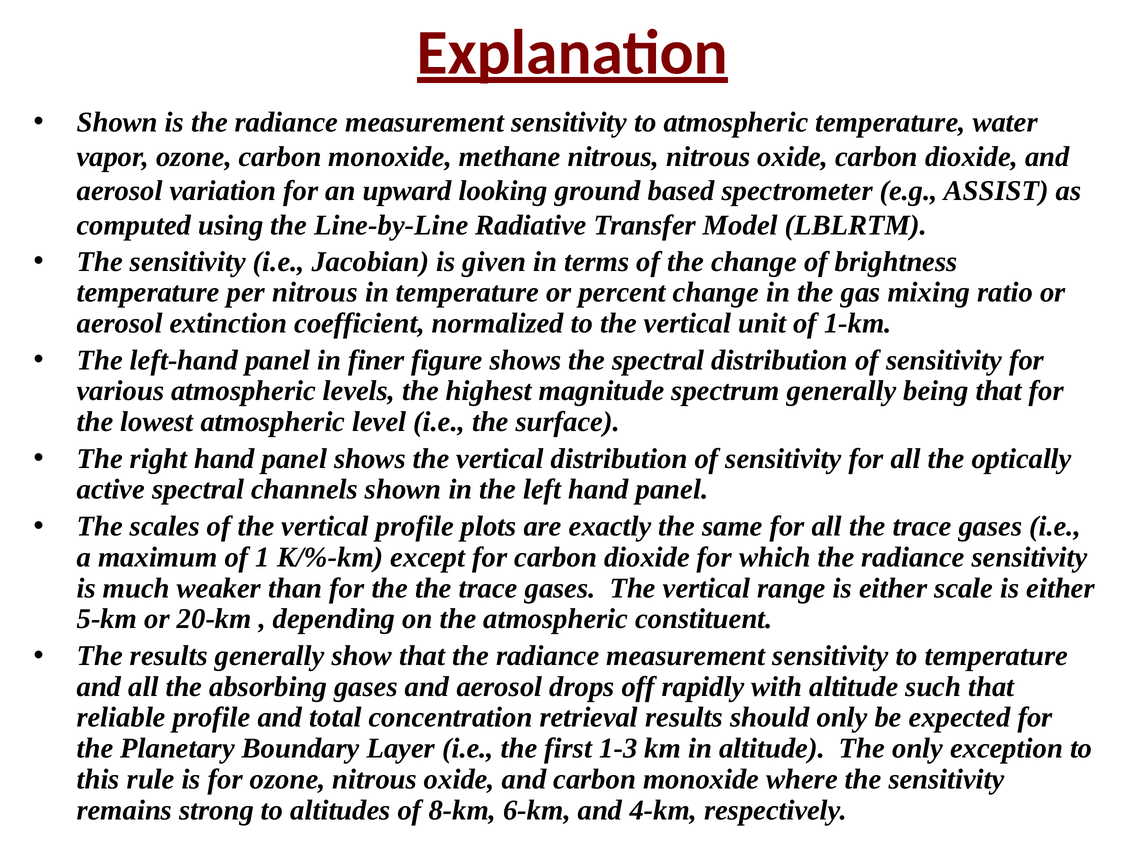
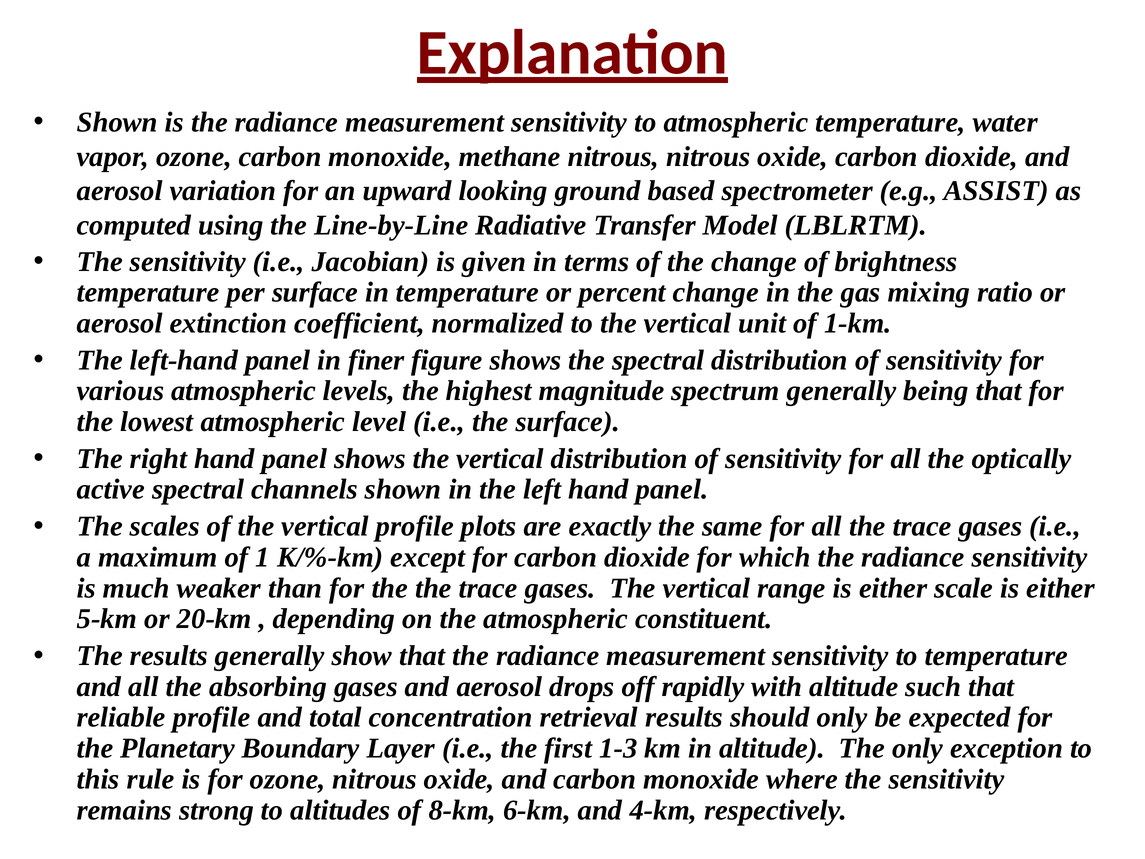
per nitrous: nitrous -> surface (315, 292)
